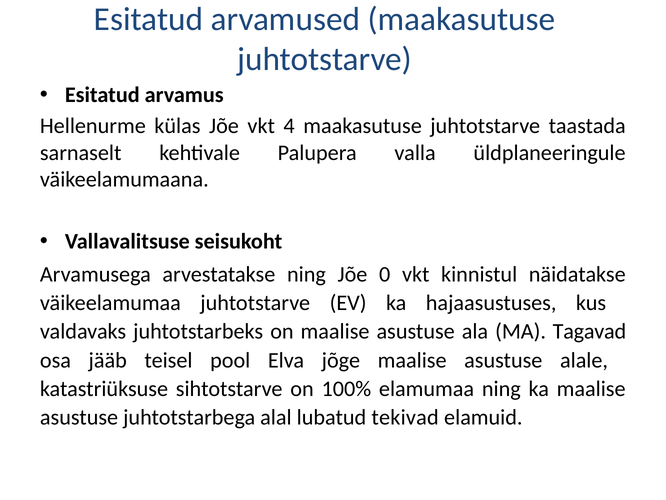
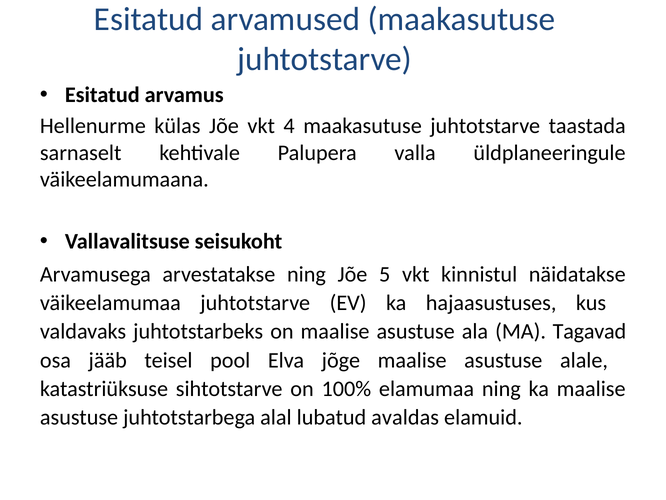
0: 0 -> 5 (385, 274)
tekivad: tekivad -> avaldas (405, 417)
